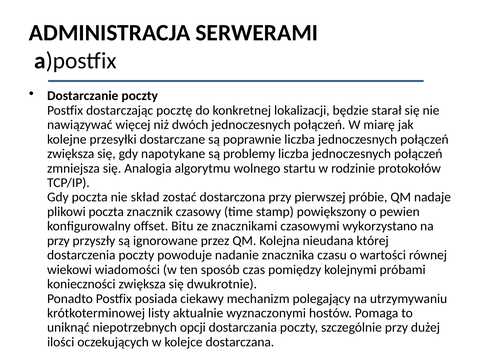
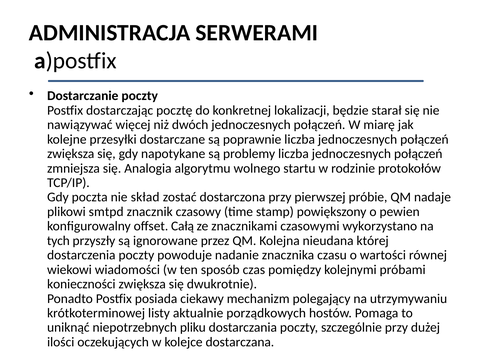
plikowi poczta: poczta -> smtpd (106, 212)
Bitu: Bitu -> Całą (183, 226)
przy: przy -> tych (58, 241)
wyznaczonymi: wyznaczonymi -> porządkowych (266, 313)
opcji: opcji -> pliku (193, 328)
